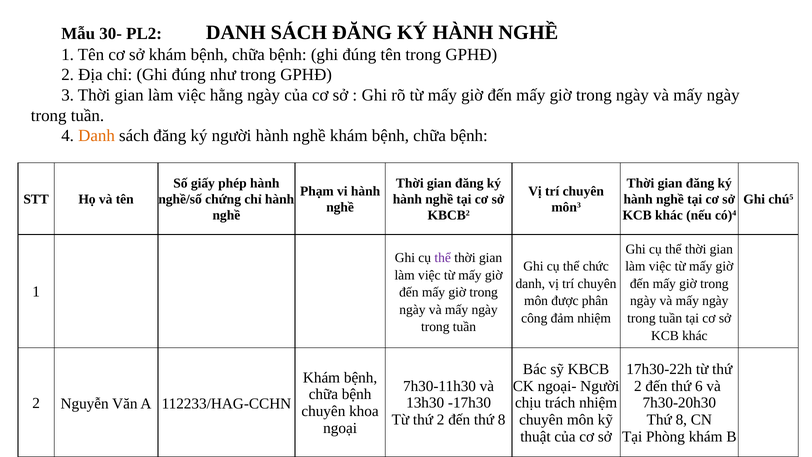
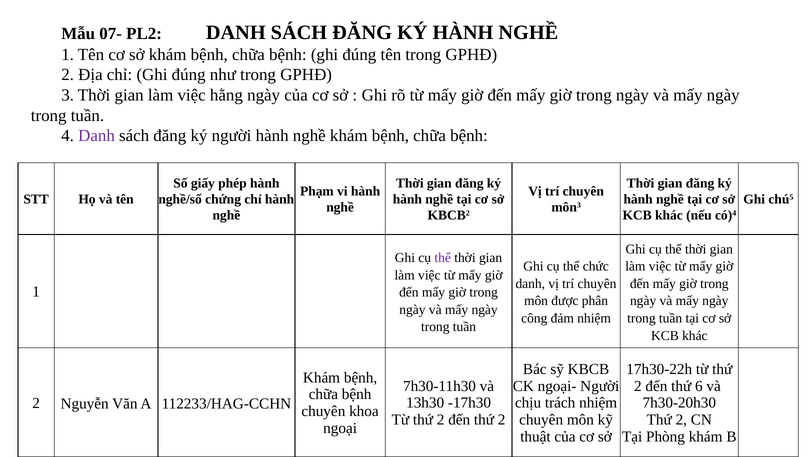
30-: 30- -> 07- (111, 34)
Danh colour: orange -> purple (97, 136)
đến thứ 8: 8 -> 2 (502, 419)
8: 8 -> 2 (681, 419)
